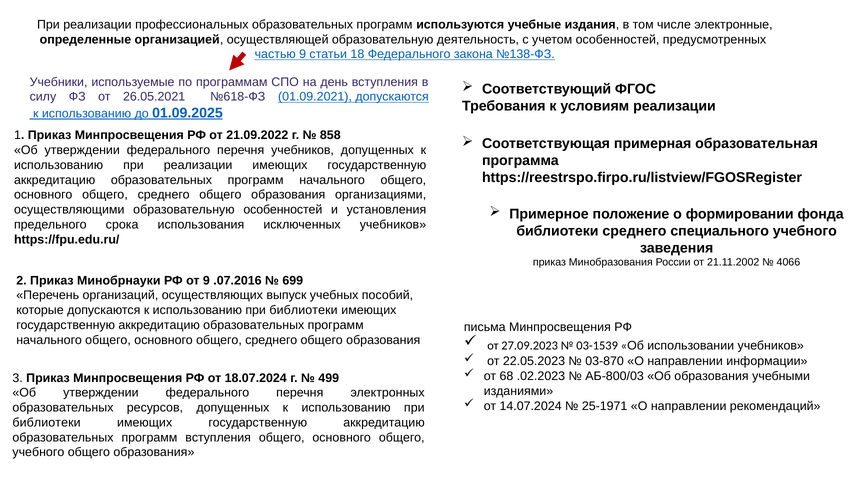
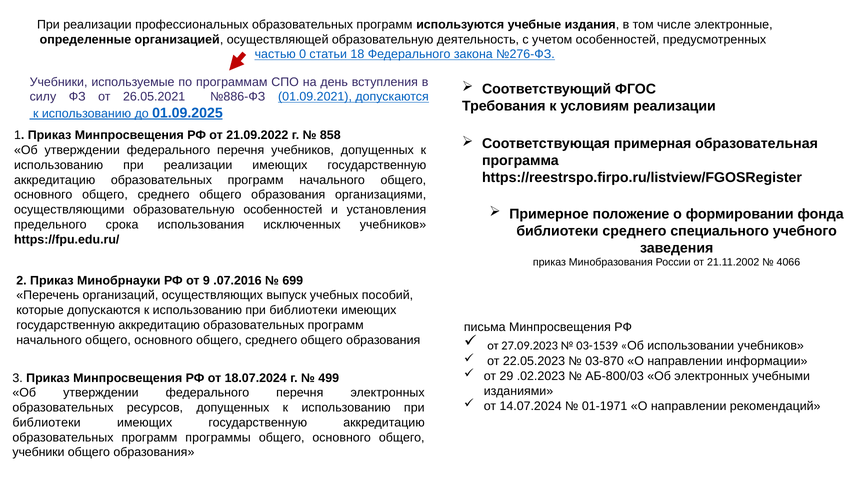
частью 9: 9 -> 0 (303, 54)
№138-ФЗ: №138-ФЗ -> №276-ФЗ (525, 54)
№618-ФЗ: №618-ФЗ -> №886-ФЗ (238, 97)
68: 68 -> 29 (506, 376)
Об образования: образования -> электронных (712, 376)
25-1971: 25-1971 -> 01-1971 (605, 406)
программ вступления: вступления -> программы (218, 438)
учебного: учебного -> учебники (38, 453)
